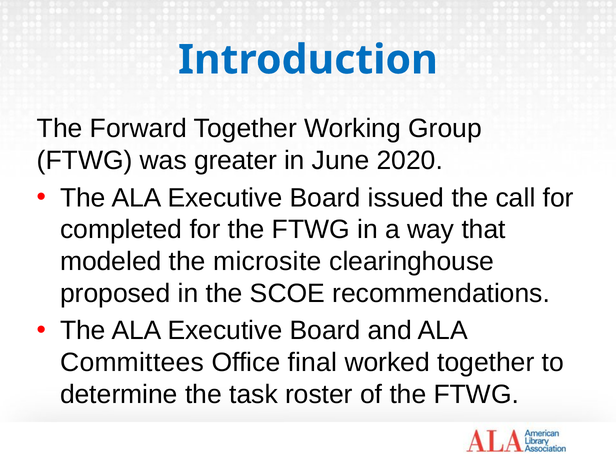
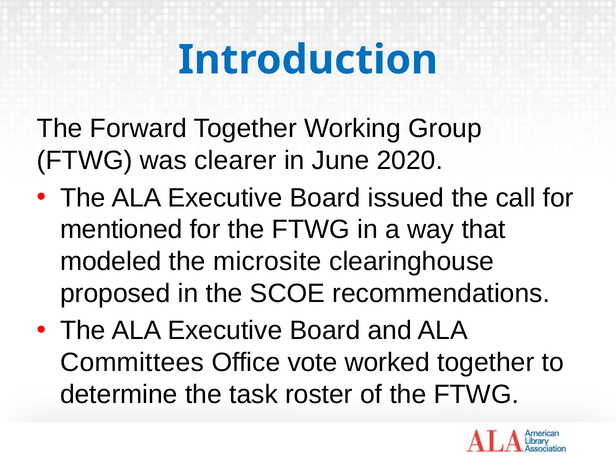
greater: greater -> clearer (235, 160)
completed: completed -> mentioned (121, 230)
final: final -> vote (313, 363)
